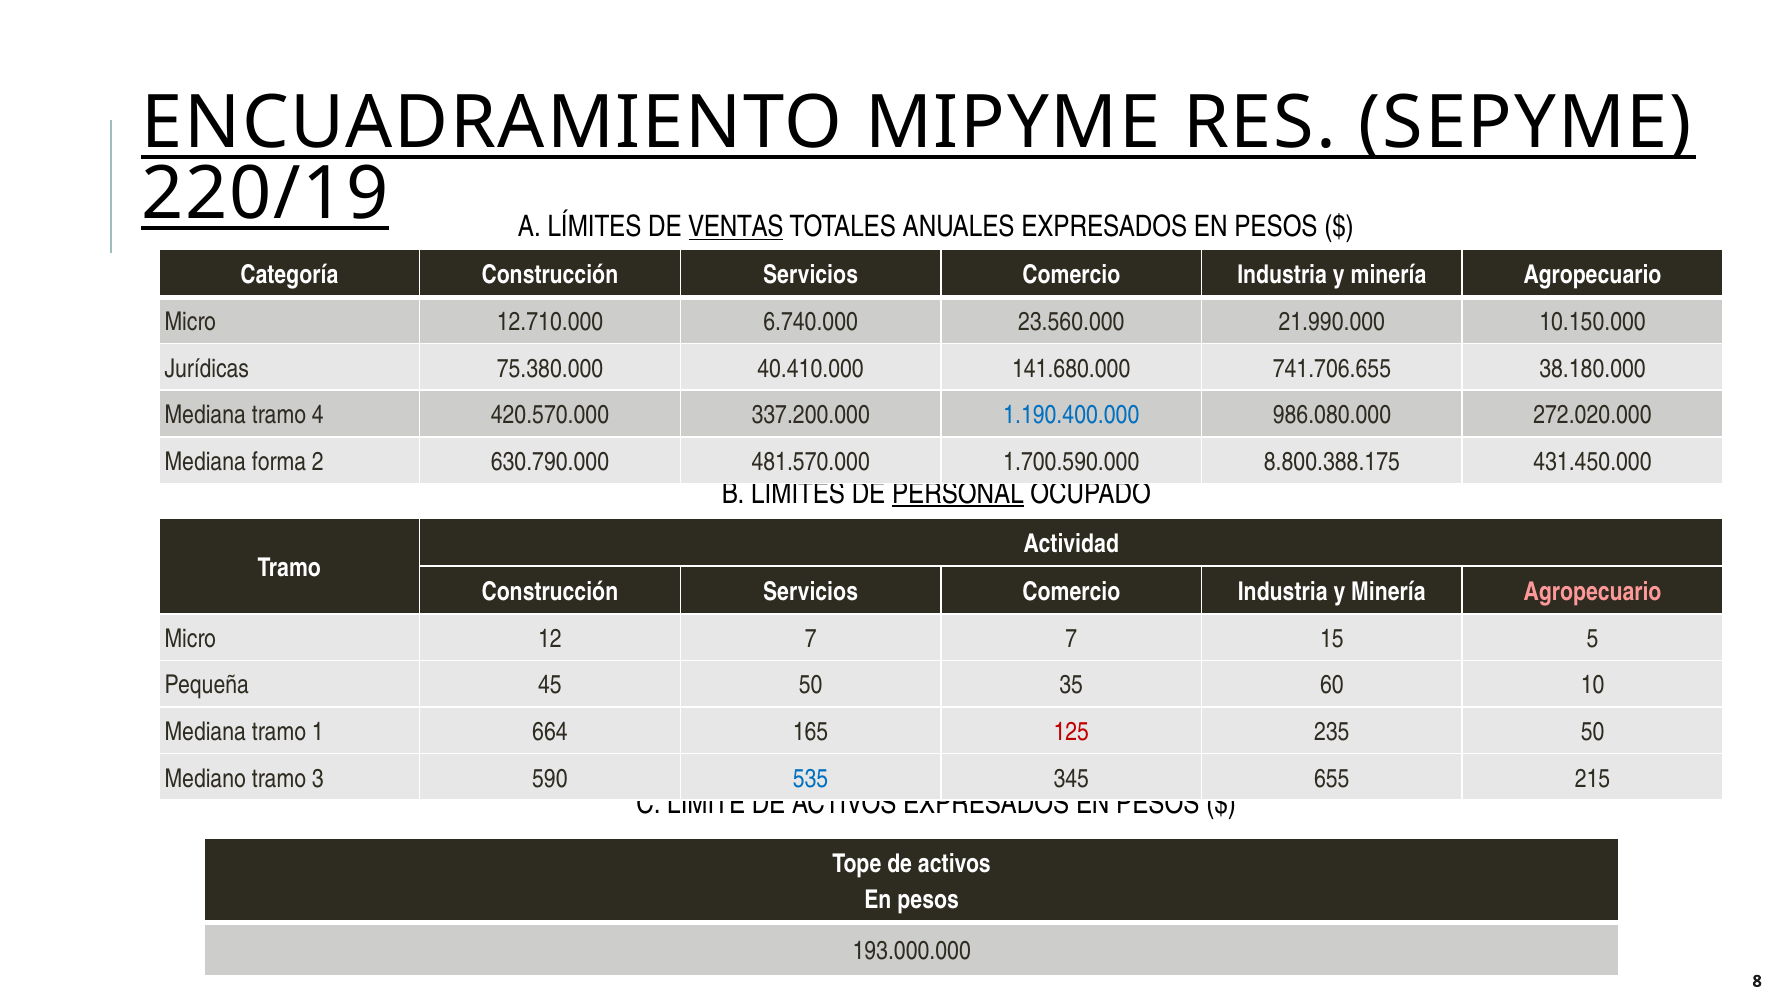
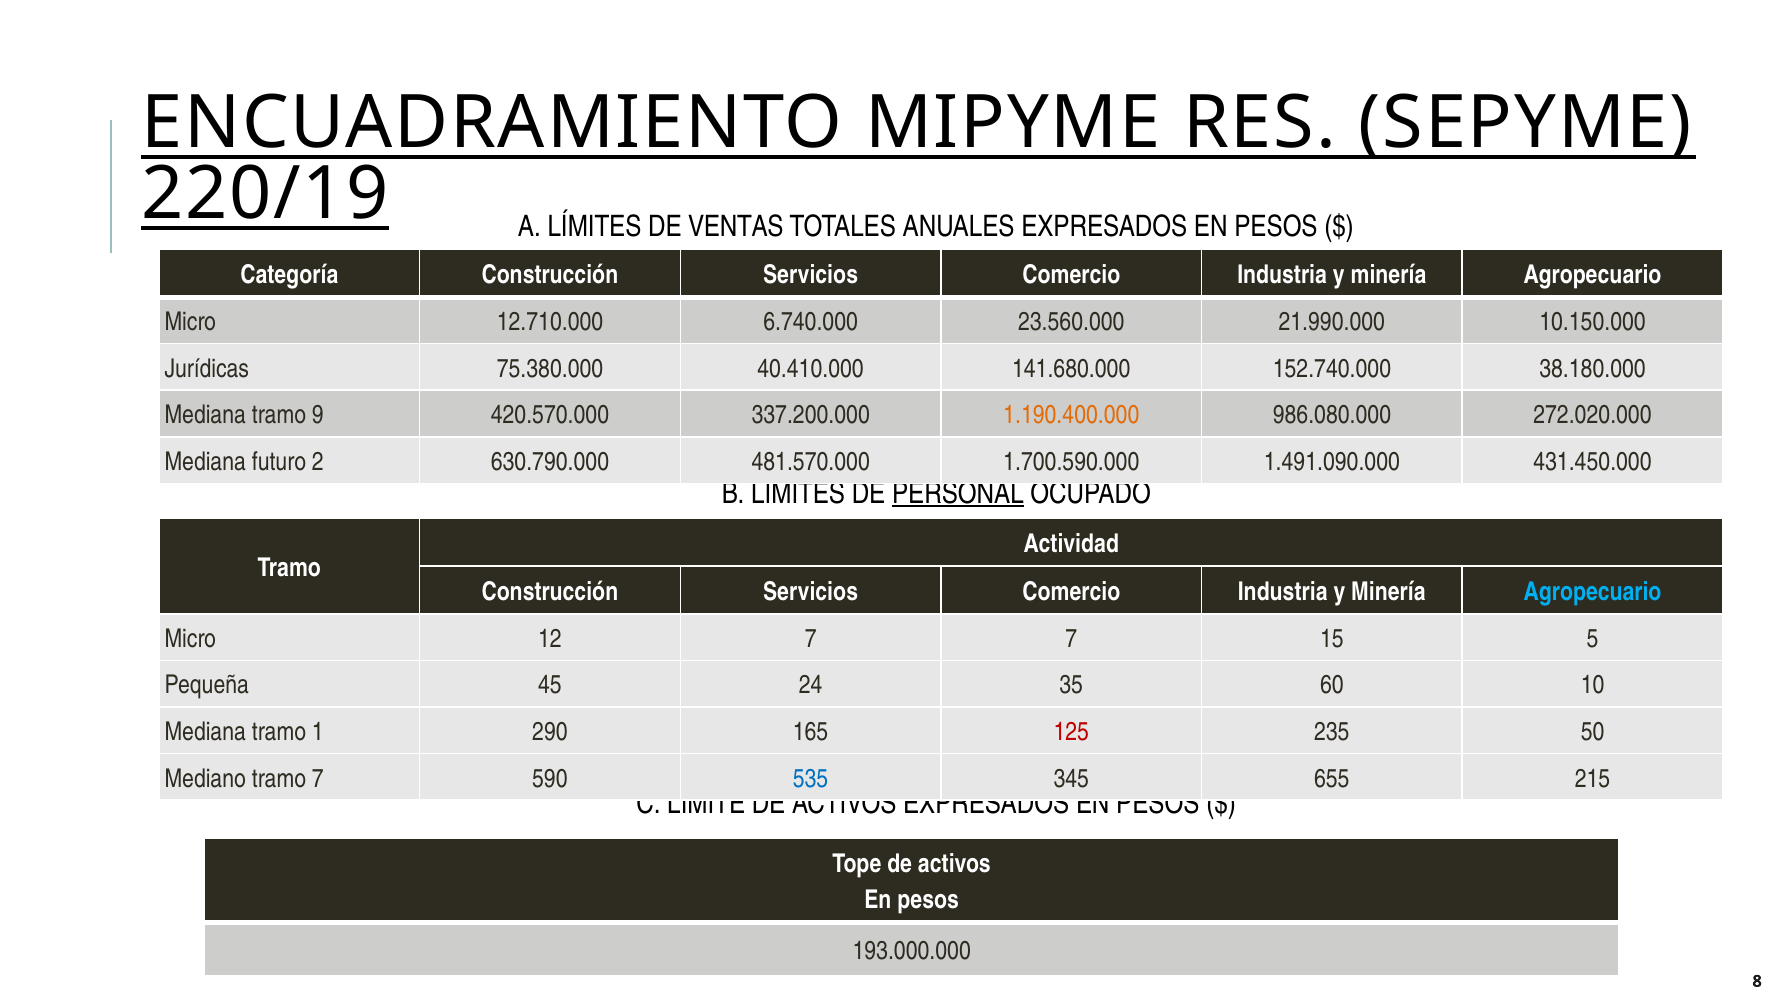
VENTAS underline: present -> none (736, 227)
741.706.655: 741.706.655 -> 152.740.000 (1332, 369)
4: 4 -> 9 (318, 416)
1.190.400.000 colour: blue -> orange (1071, 416)
forma: forma -> futuro (279, 462)
8.800.388.175: 8.800.388.175 -> 1.491.090.000 (1332, 462)
Agropecuario colour: pink -> light blue (1593, 592)
45 50: 50 -> 24 (811, 686)
664: 664 -> 290 (550, 732)
tramo 3: 3 -> 7 (318, 779)
